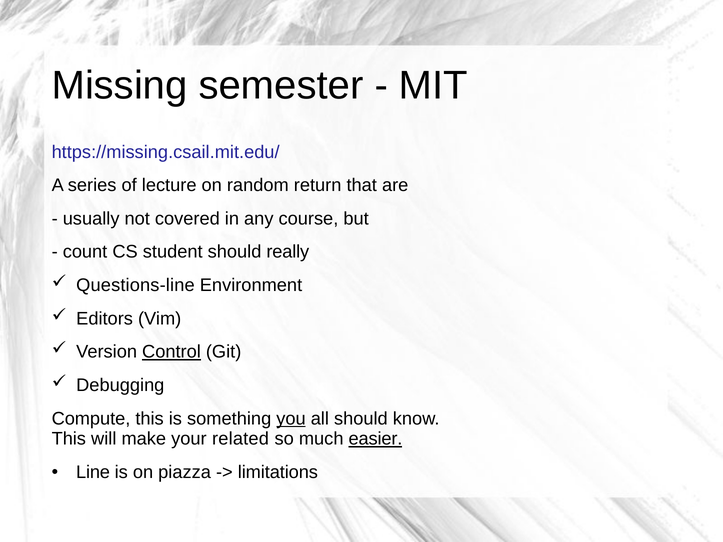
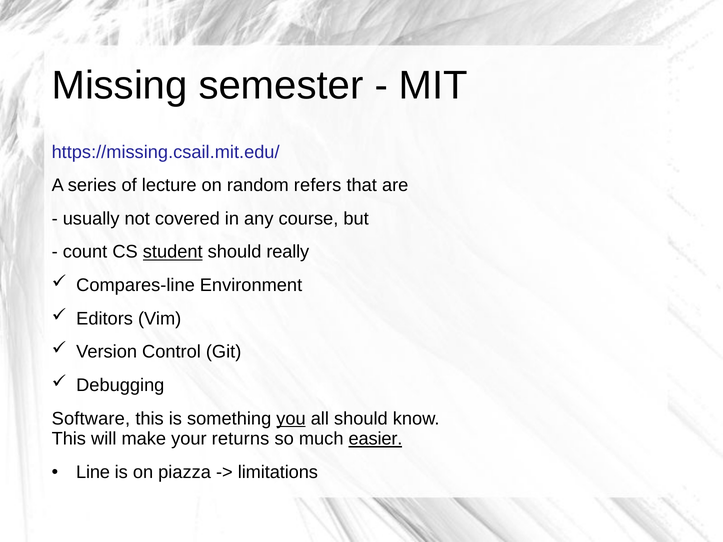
return: return -> refers (318, 185)
student underline: none -> present (173, 252)
Questions-line: Questions-line -> Compares-line (136, 285)
Control underline: present -> none (171, 352)
Compute: Compute -> Software (91, 419)
related: related -> returns (241, 439)
